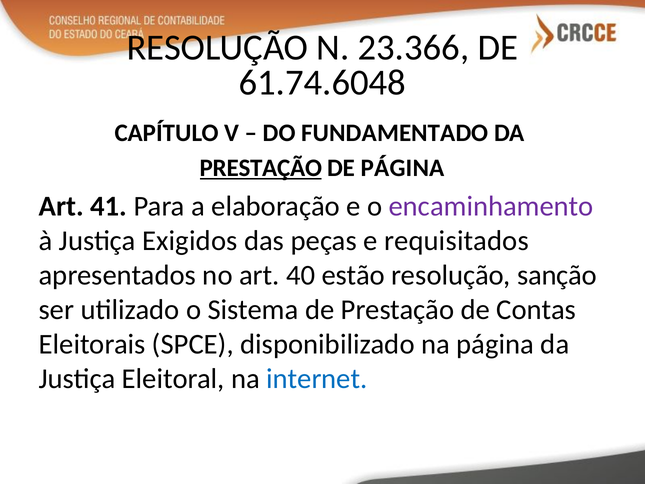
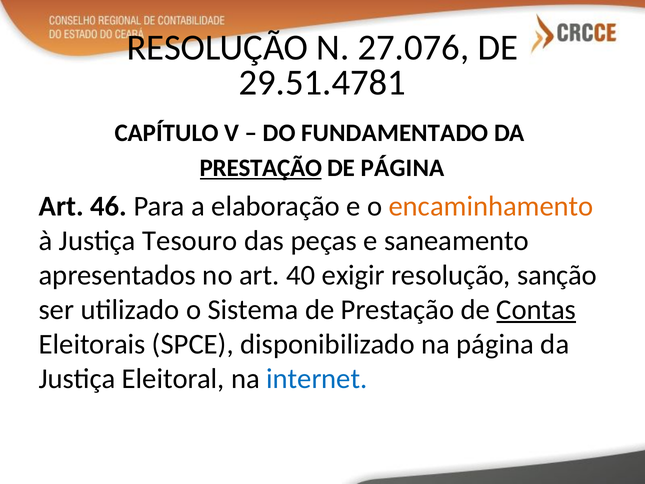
23.366: 23.366 -> 27.076 (413, 48)
61.74.6048: 61.74.6048 -> 29.51.4781 (322, 83)
41: 41 -> 46 (109, 206)
encaminhamento colour: purple -> orange (491, 206)
Exigidos: Exigidos -> Tesouro (190, 241)
requisitados: requisitados -> saneamento (457, 241)
estão: estão -> exigir (353, 275)
Contas underline: none -> present (536, 309)
